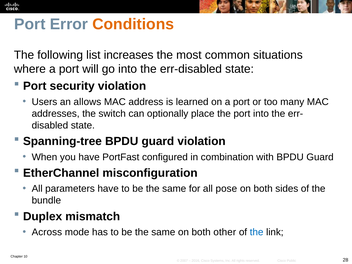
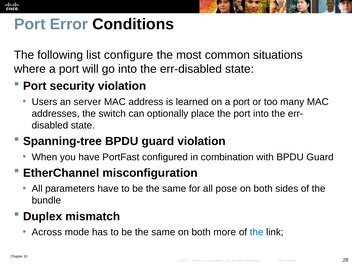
Conditions colour: orange -> black (133, 24)
increases: increases -> configure (129, 55)
allows: allows -> server (87, 102)
other: other -> more (225, 232)
